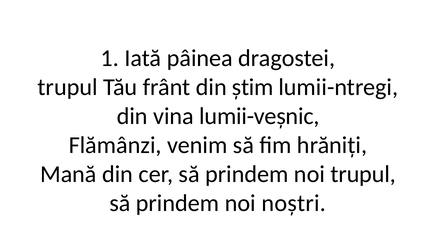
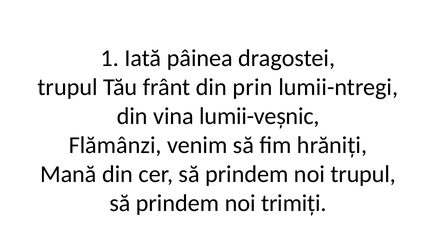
știm: știm -> prin (252, 87)
noștri: noștri -> trimiți (294, 204)
